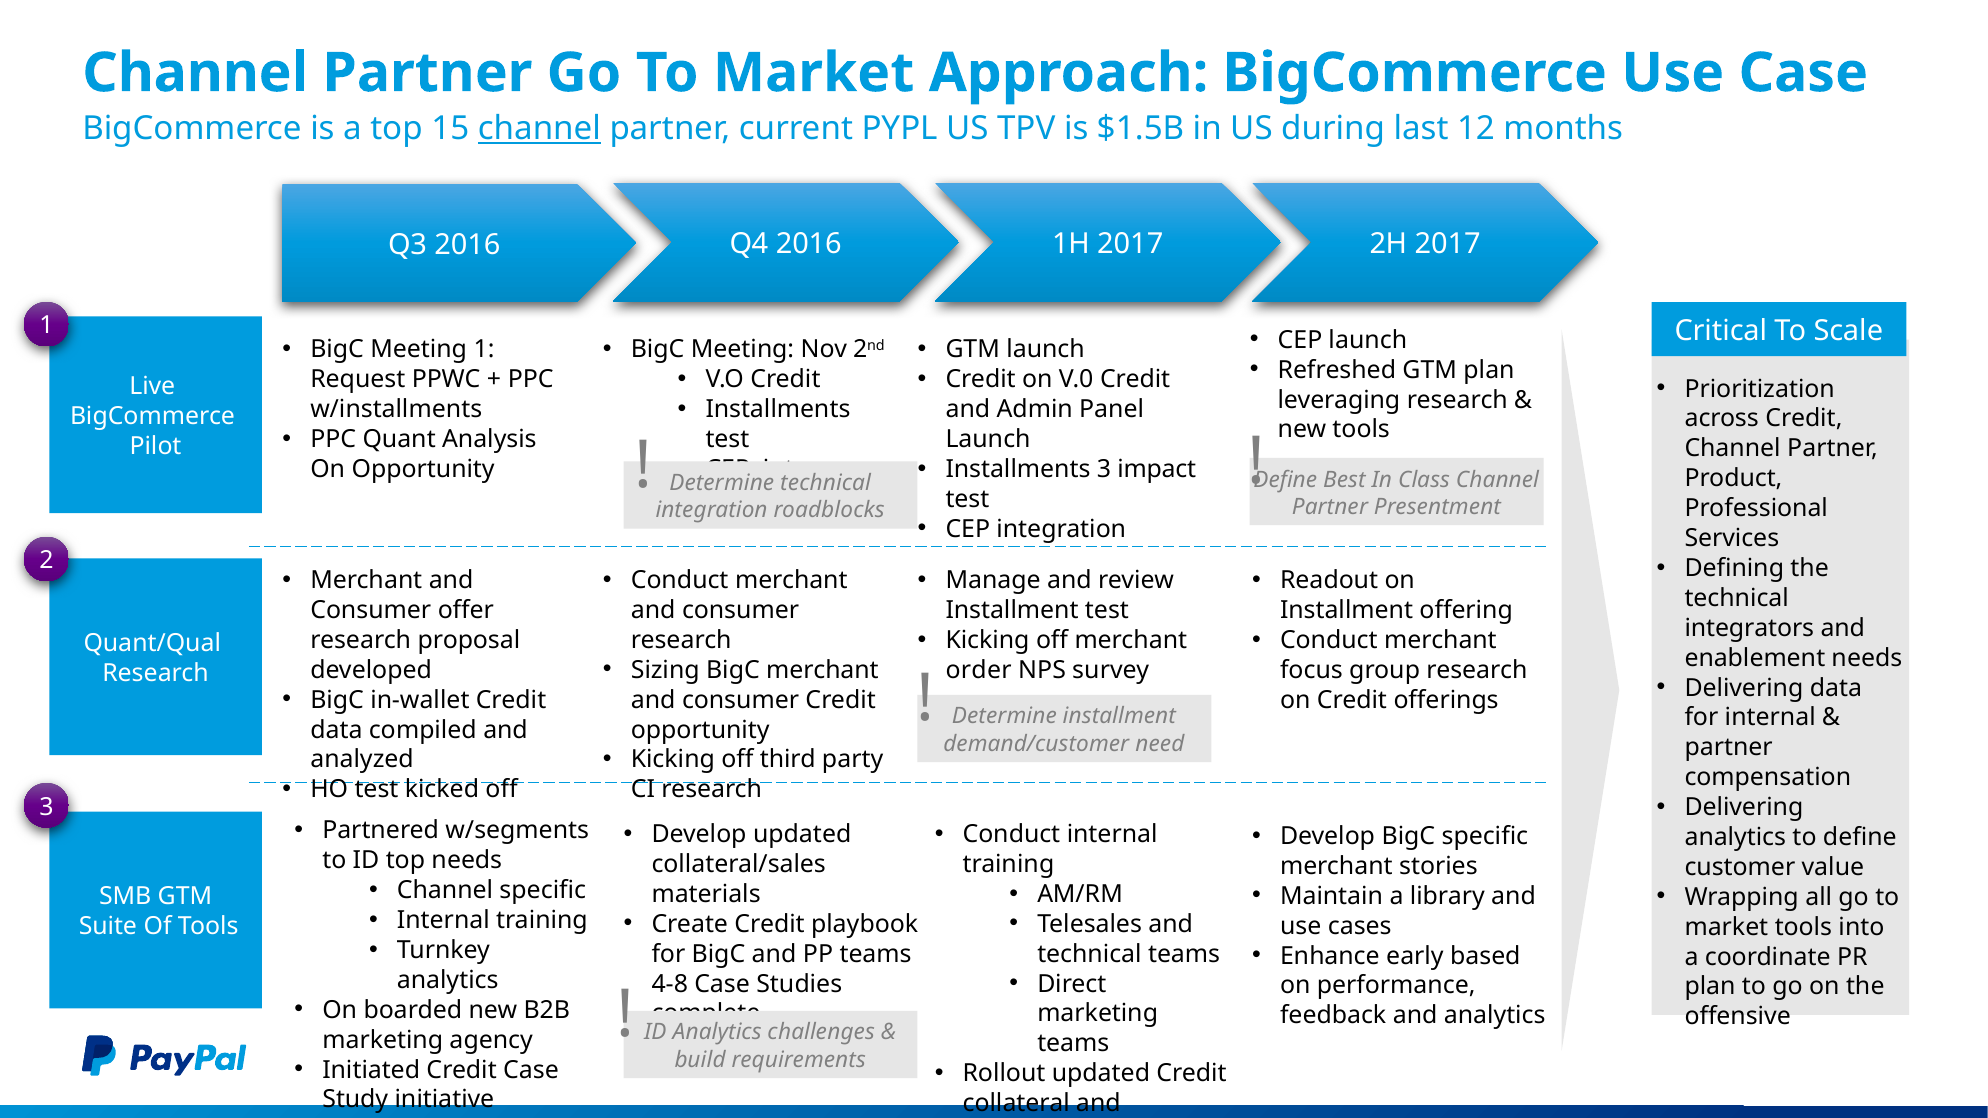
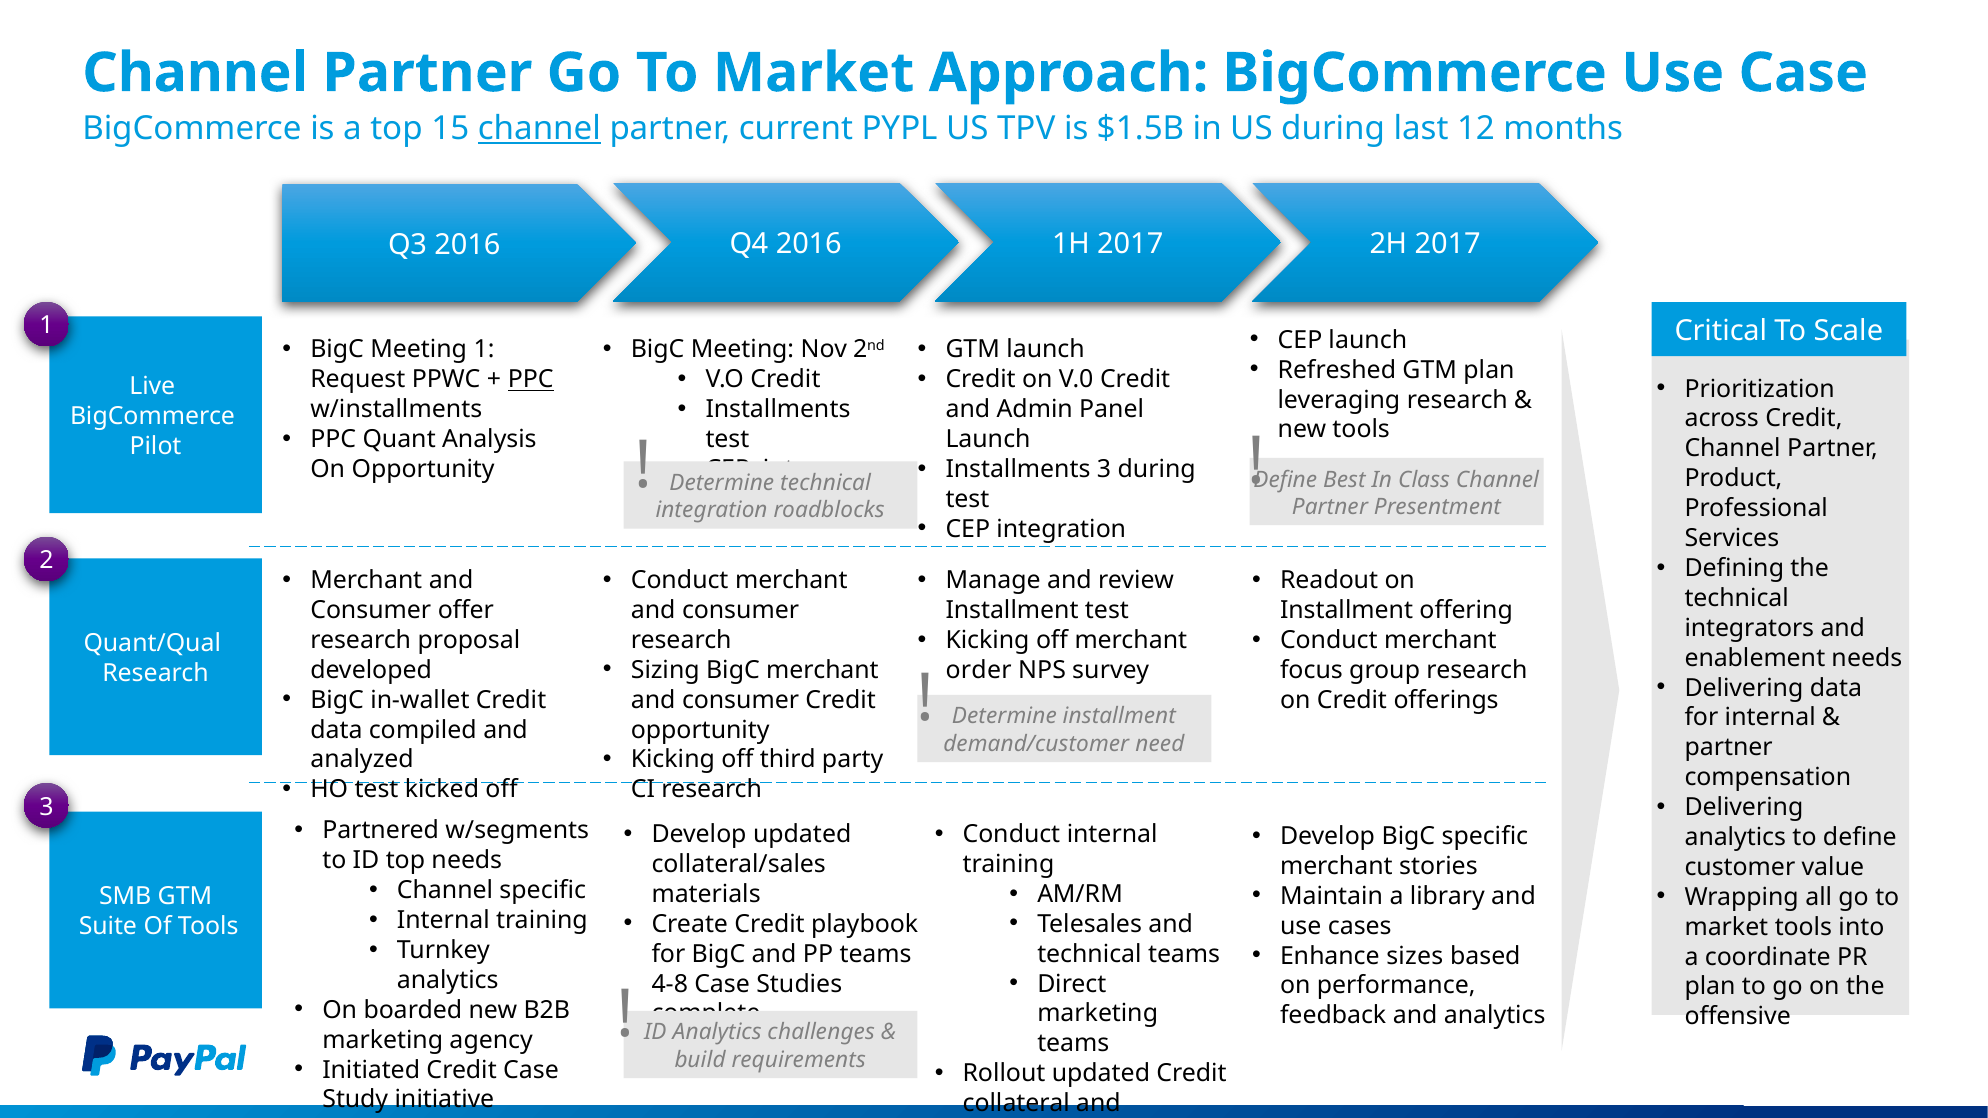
PPC underline: none -> present (531, 380)
3 impact: impact -> during (1157, 469)
early: early -> sizes (1415, 956)
